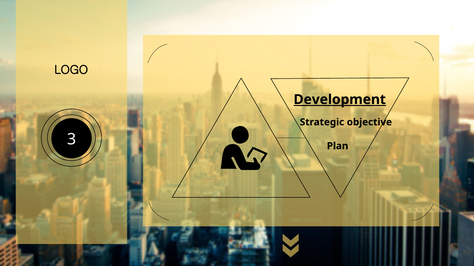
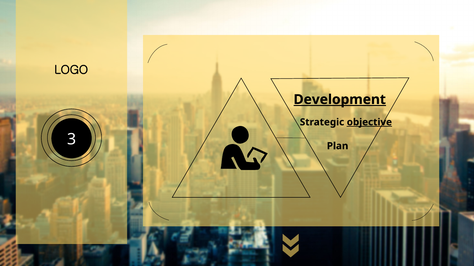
objective underline: none -> present (369, 122)
